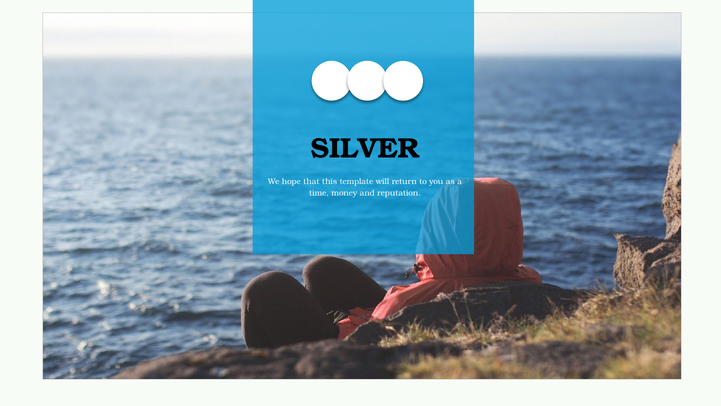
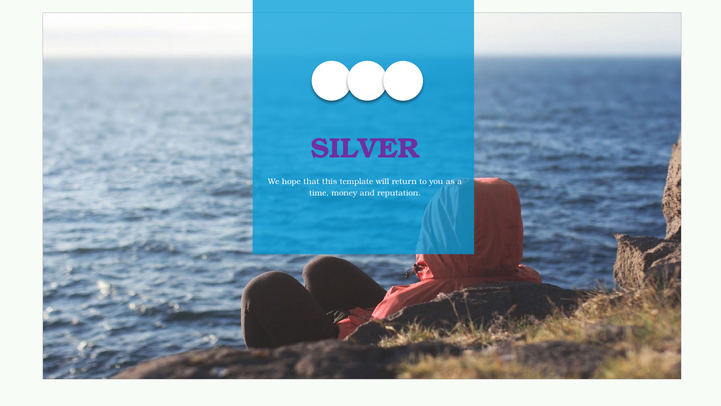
SILVER colour: black -> purple (365, 148)
